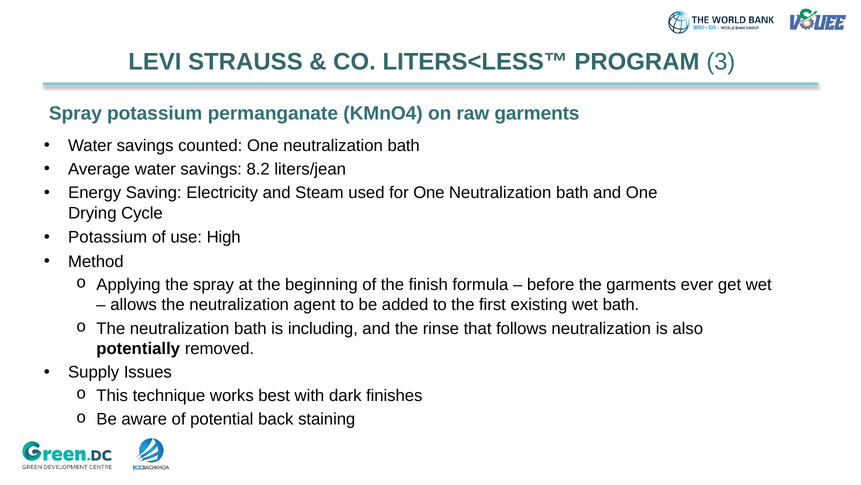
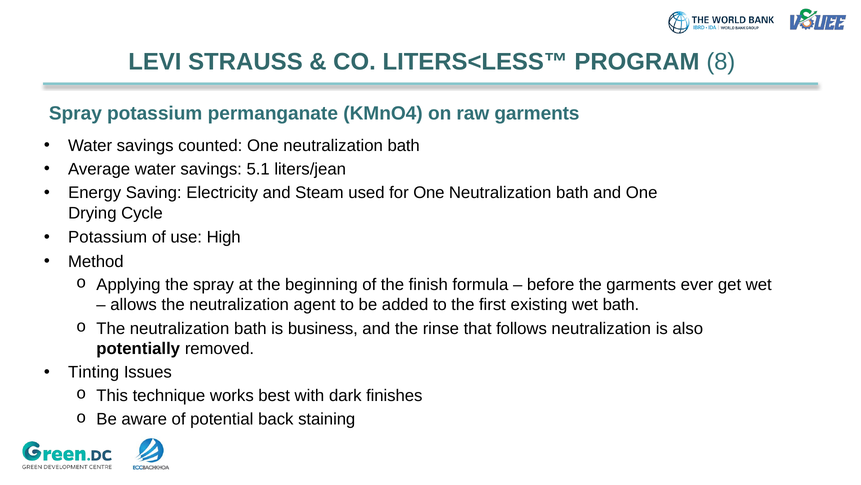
3: 3 -> 8 (721, 62)
8.2: 8.2 -> 5.1 (258, 169)
including: including -> business (323, 328)
Supply: Supply -> Tinting (94, 372)
